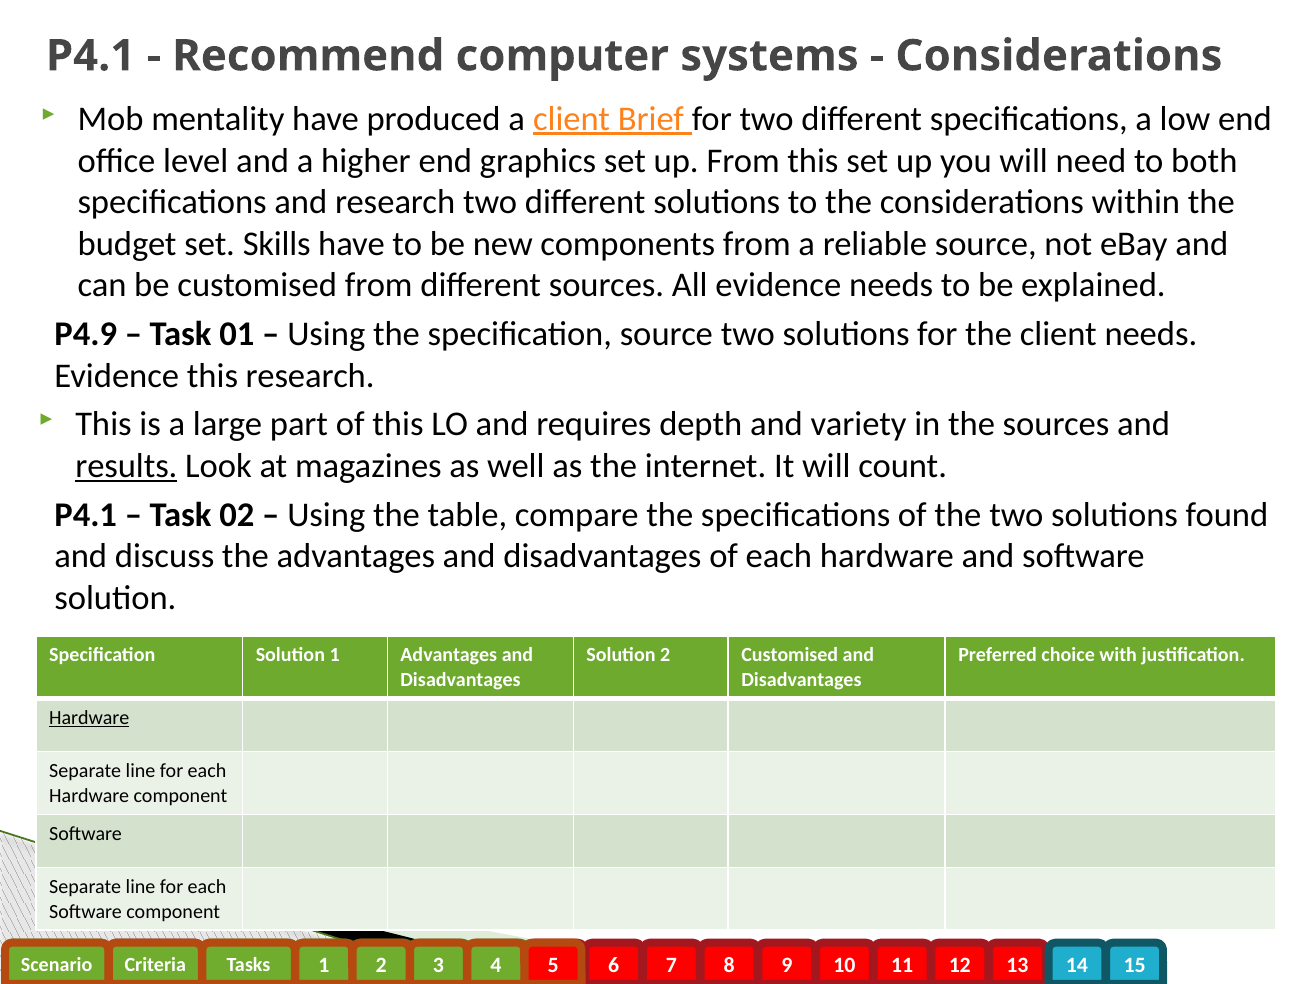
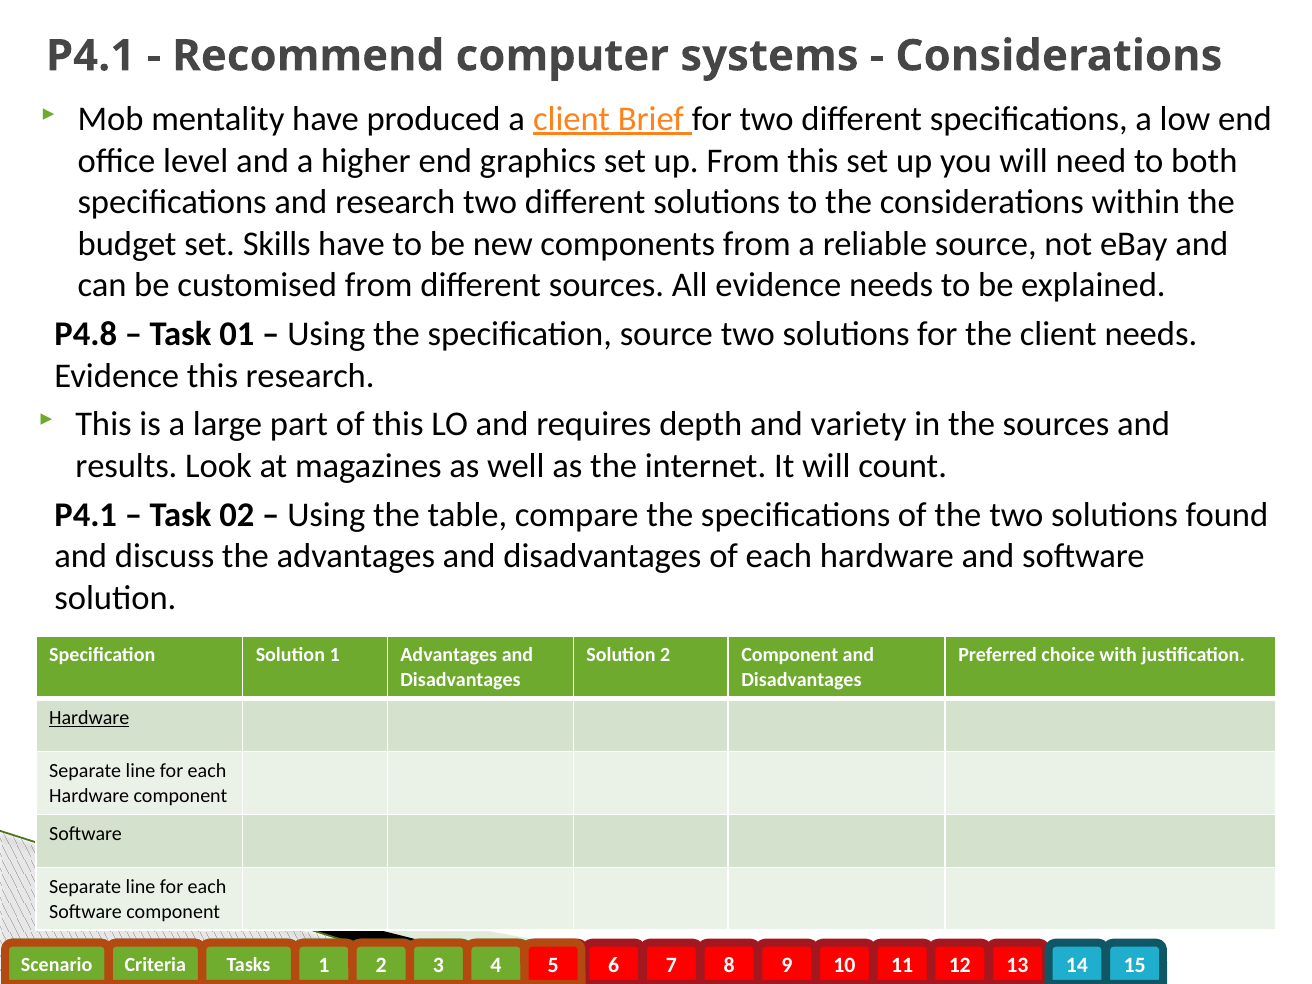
P4.9: P4.9 -> P4.8 (86, 334)
results underline: present -> none (126, 466)
2 Customised: Customised -> Component (790, 655)
